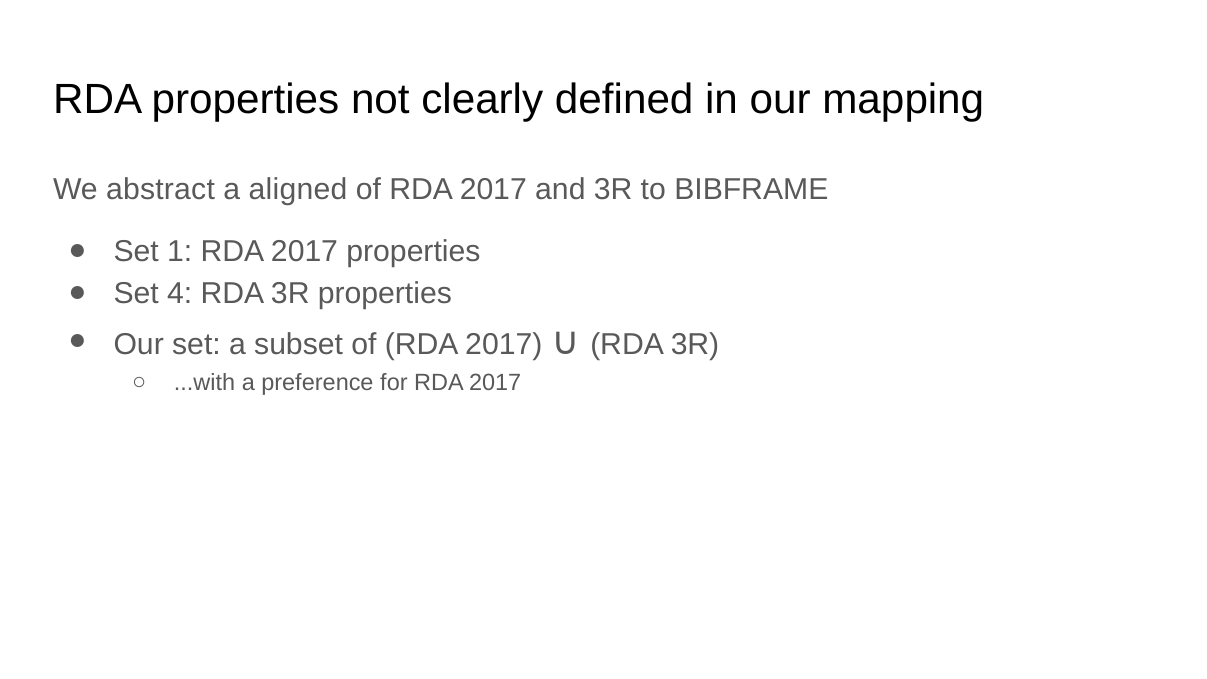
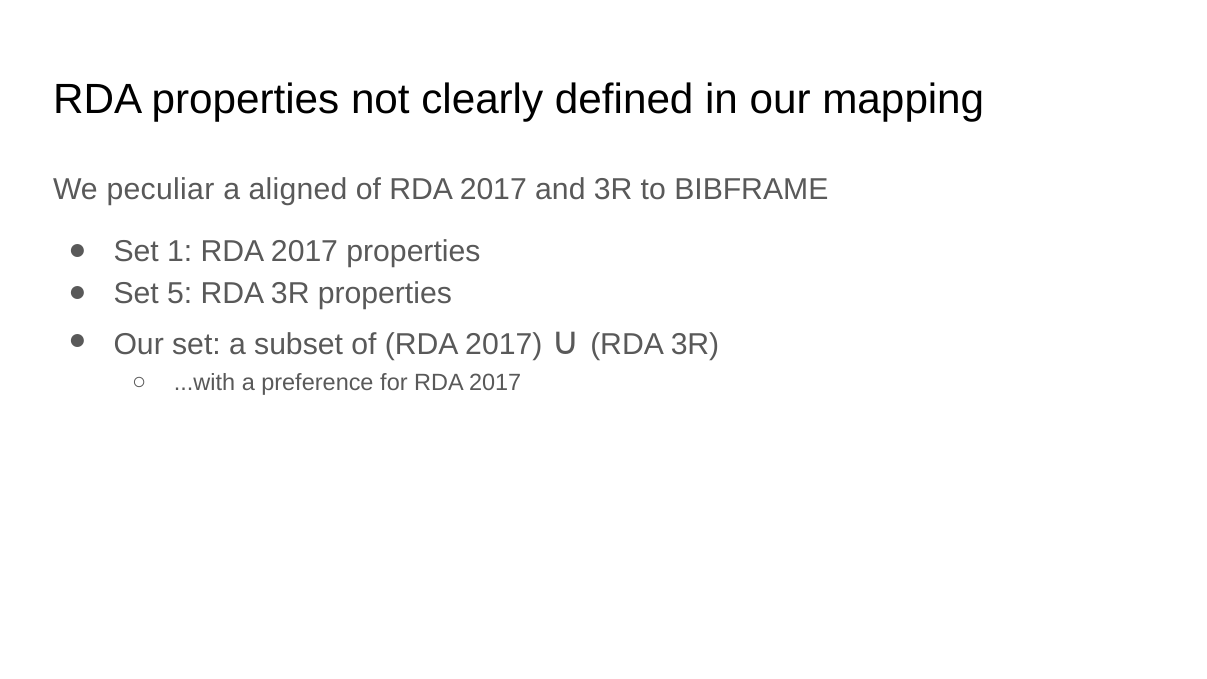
abstract: abstract -> peculiar (160, 190)
4: 4 -> 5 (180, 293)
